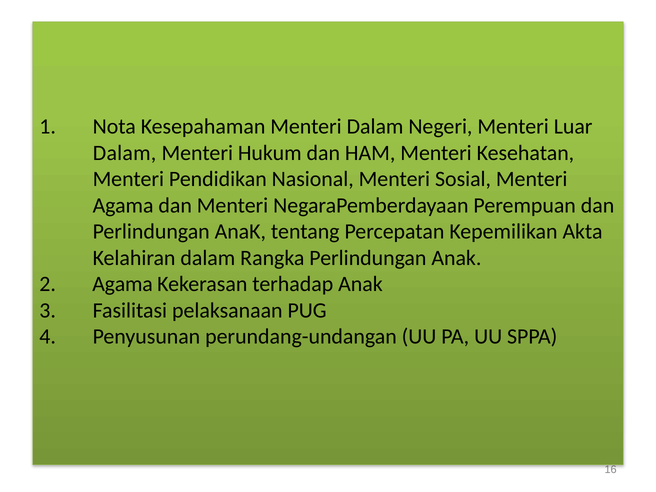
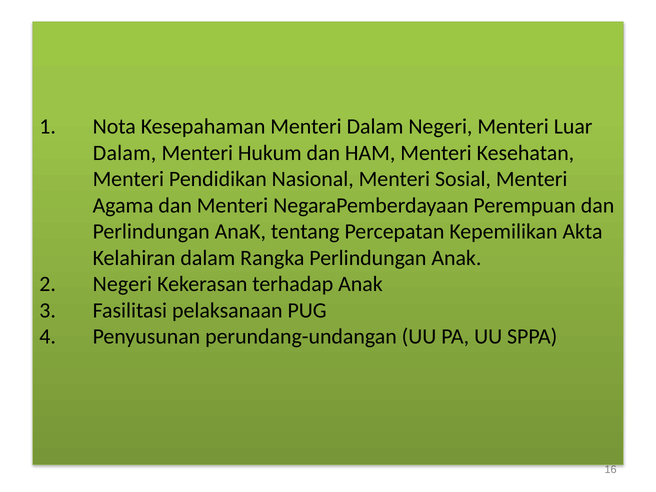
Agama: Agama -> Negeri (122, 284)
